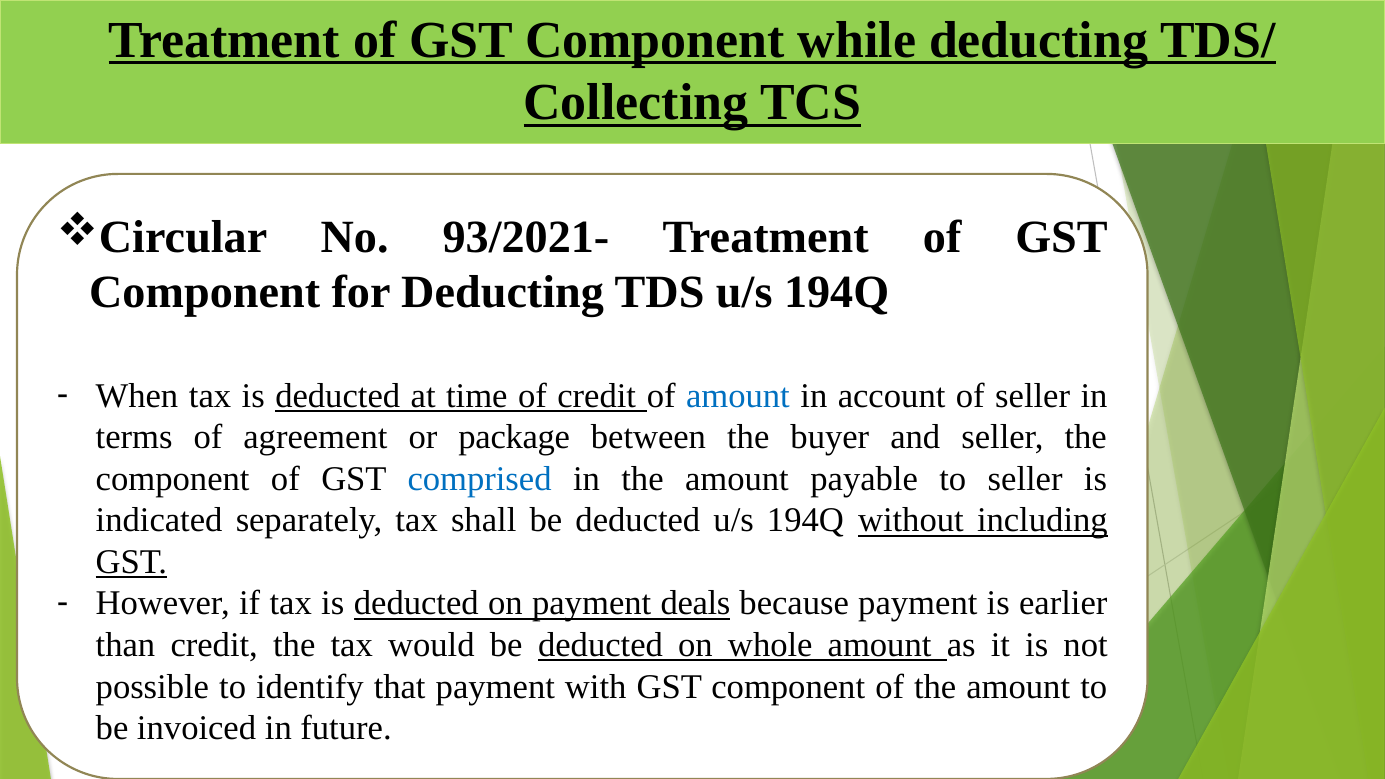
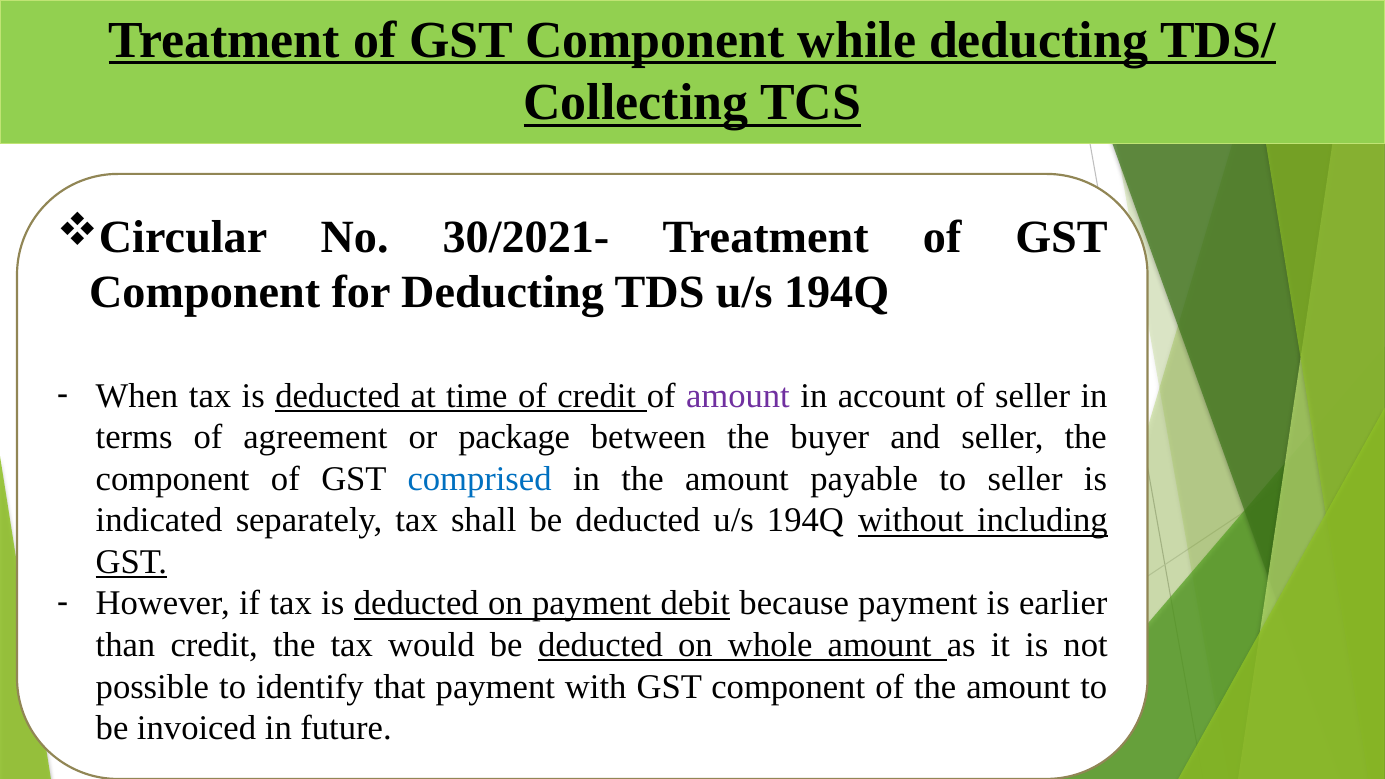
93/2021-: 93/2021- -> 30/2021- (526, 237)
amount colour: blue -> purple (738, 396)
deals: deals -> debit (695, 604)
